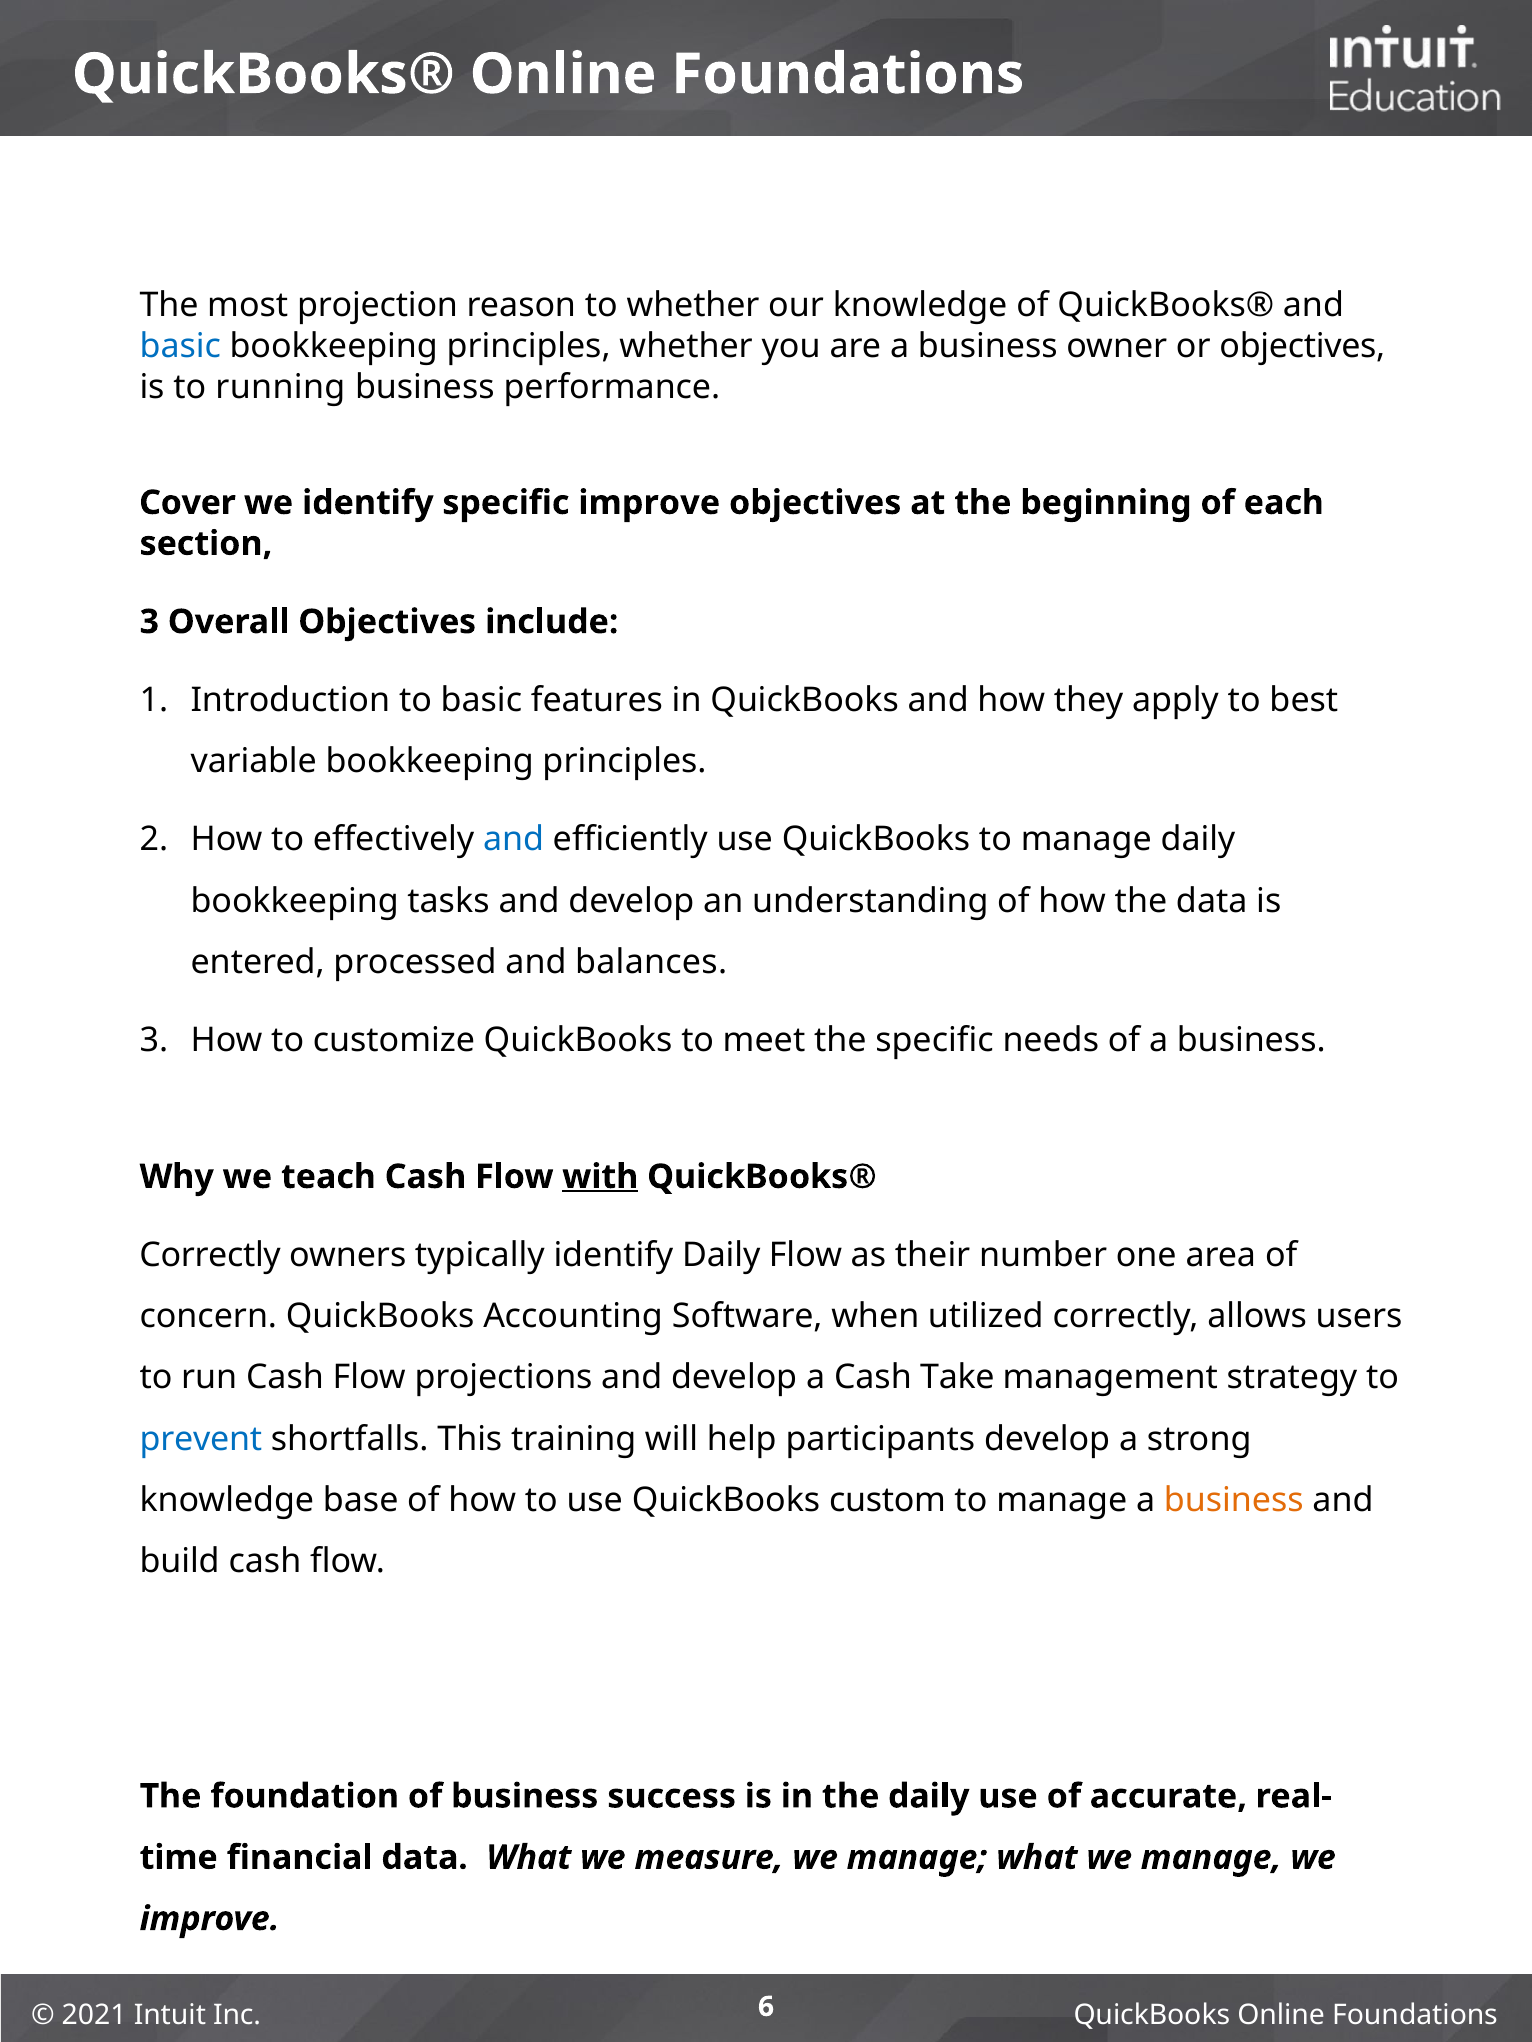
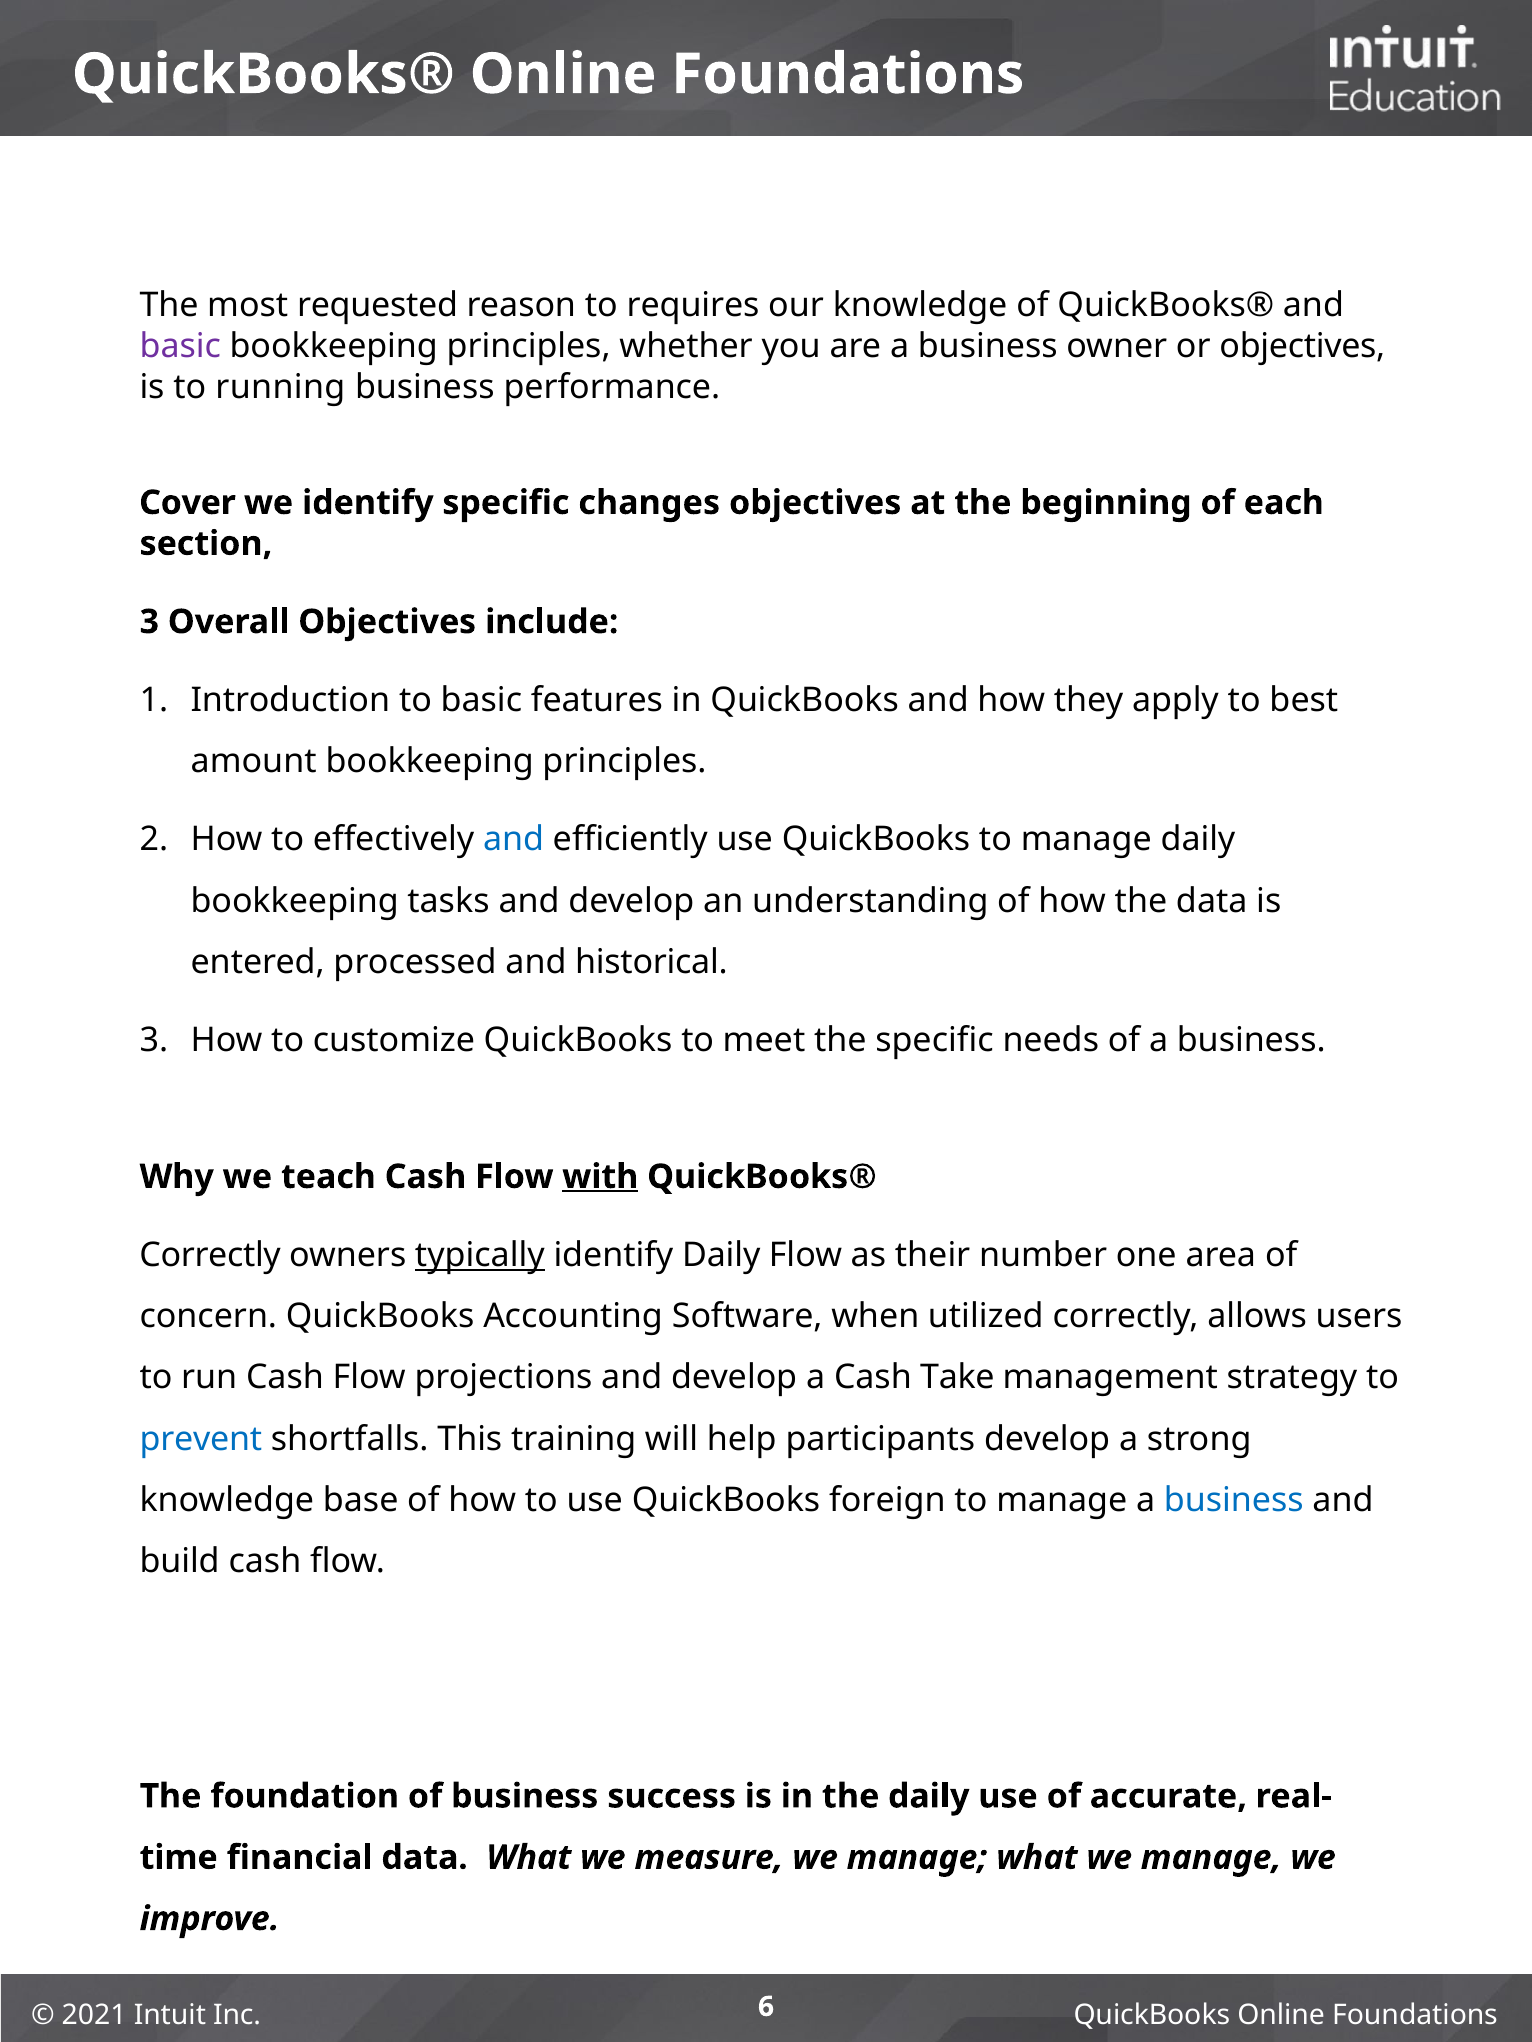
projection: projection -> requested (378, 305)
to whether: whether -> requires (693, 305)
basic colour: blue -> purple (180, 346)
specific improve: improve -> changes (649, 503)
variable: variable -> amount (254, 762)
balances: balances -> historical (651, 963)
typically underline: none -> present (480, 1255)
custom: custom -> foreign (887, 1501)
business colour: orange -> blue (1234, 1501)
